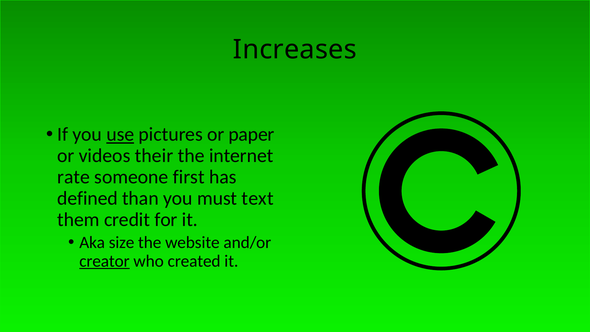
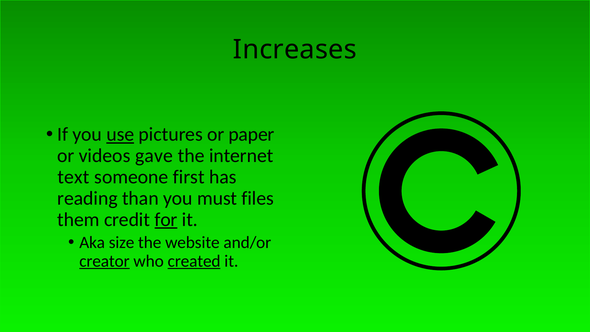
their: their -> gave (154, 156)
rate: rate -> text (73, 177)
defined: defined -> reading (87, 198)
text: text -> files (258, 198)
for underline: none -> present (166, 219)
created underline: none -> present (194, 261)
